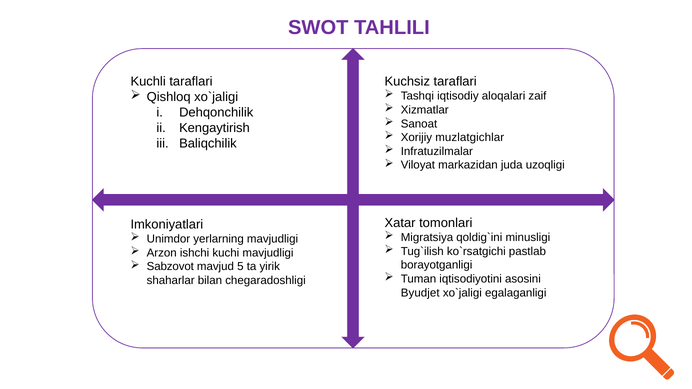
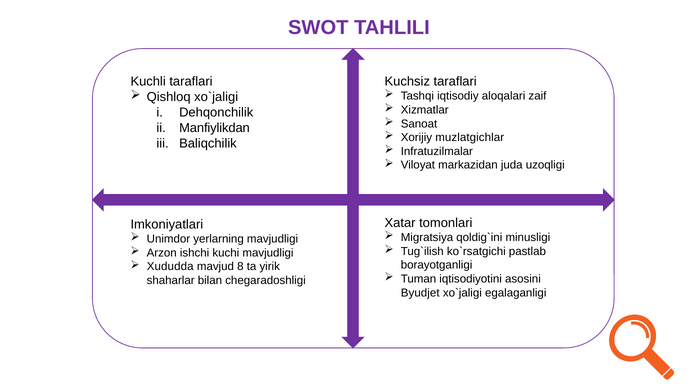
Kengaytirish: Kengaytirish -> Manfiylikdan (214, 128)
Sabzovot: Sabzovot -> Xududda (170, 267)
5: 5 -> 8 (240, 267)
